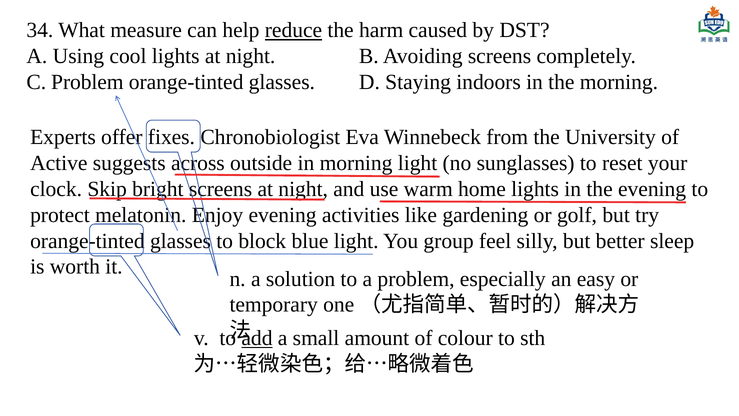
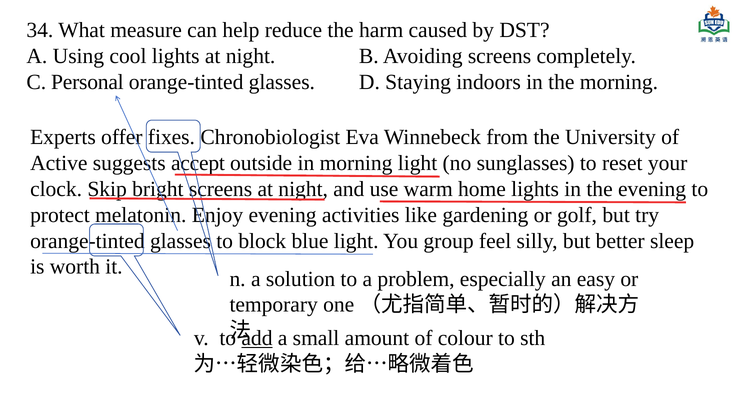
reduce underline: present -> none (293, 30)
C Problem: Problem -> Personal (87, 82)
across: across -> accept (198, 163)
